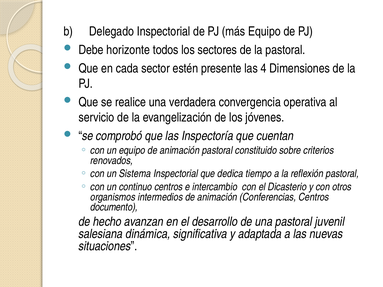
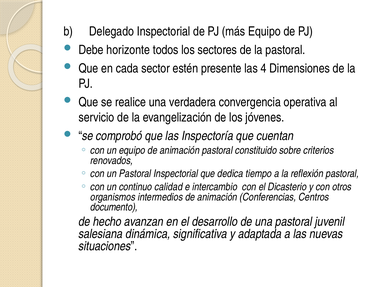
un Sistema: Sistema -> Pastoral (135, 174)
continuo centros: centros -> calidad (169, 187)
